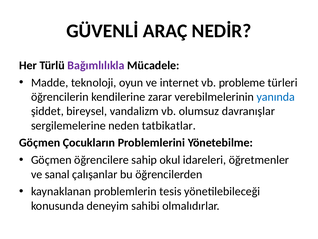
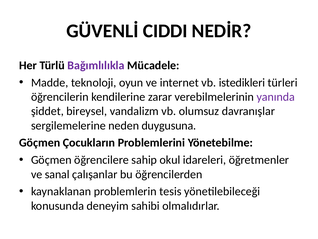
ARAÇ: ARAÇ -> CIDDI (165, 31)
probleme: probleme -> istedikleri (242, 82)
yanında colour: blue -> purple (276, 97)
tatbikatlar: tatbikatlar -> duygusuna (169, 125)
